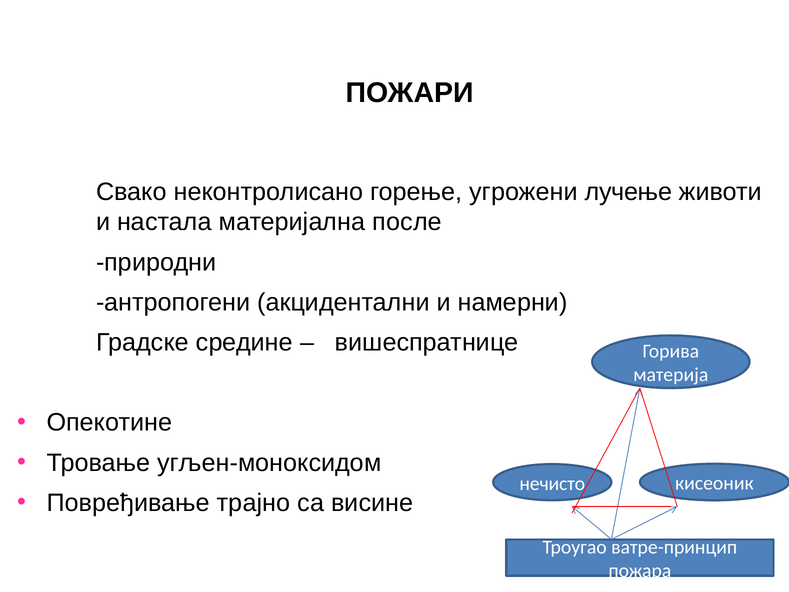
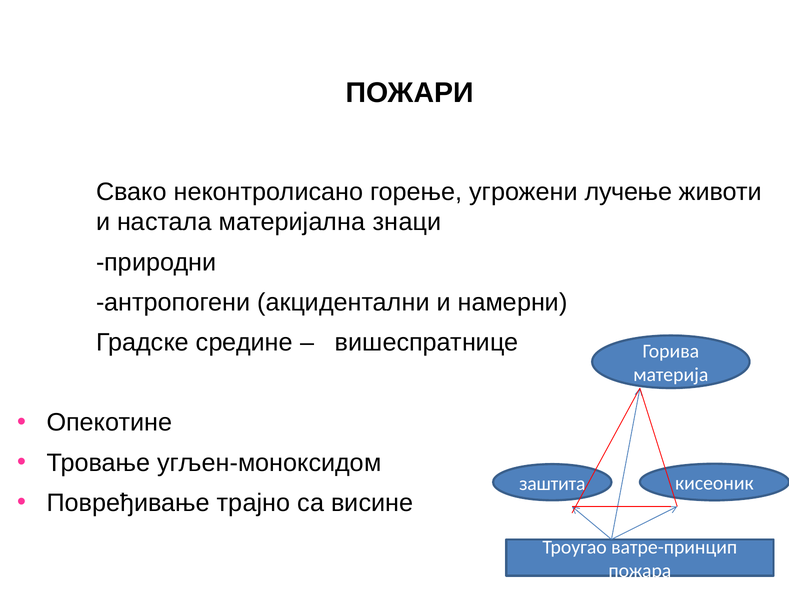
после: после -> знаци (407, 222)
нечисто: нечисто -> заштита (552, 483)
